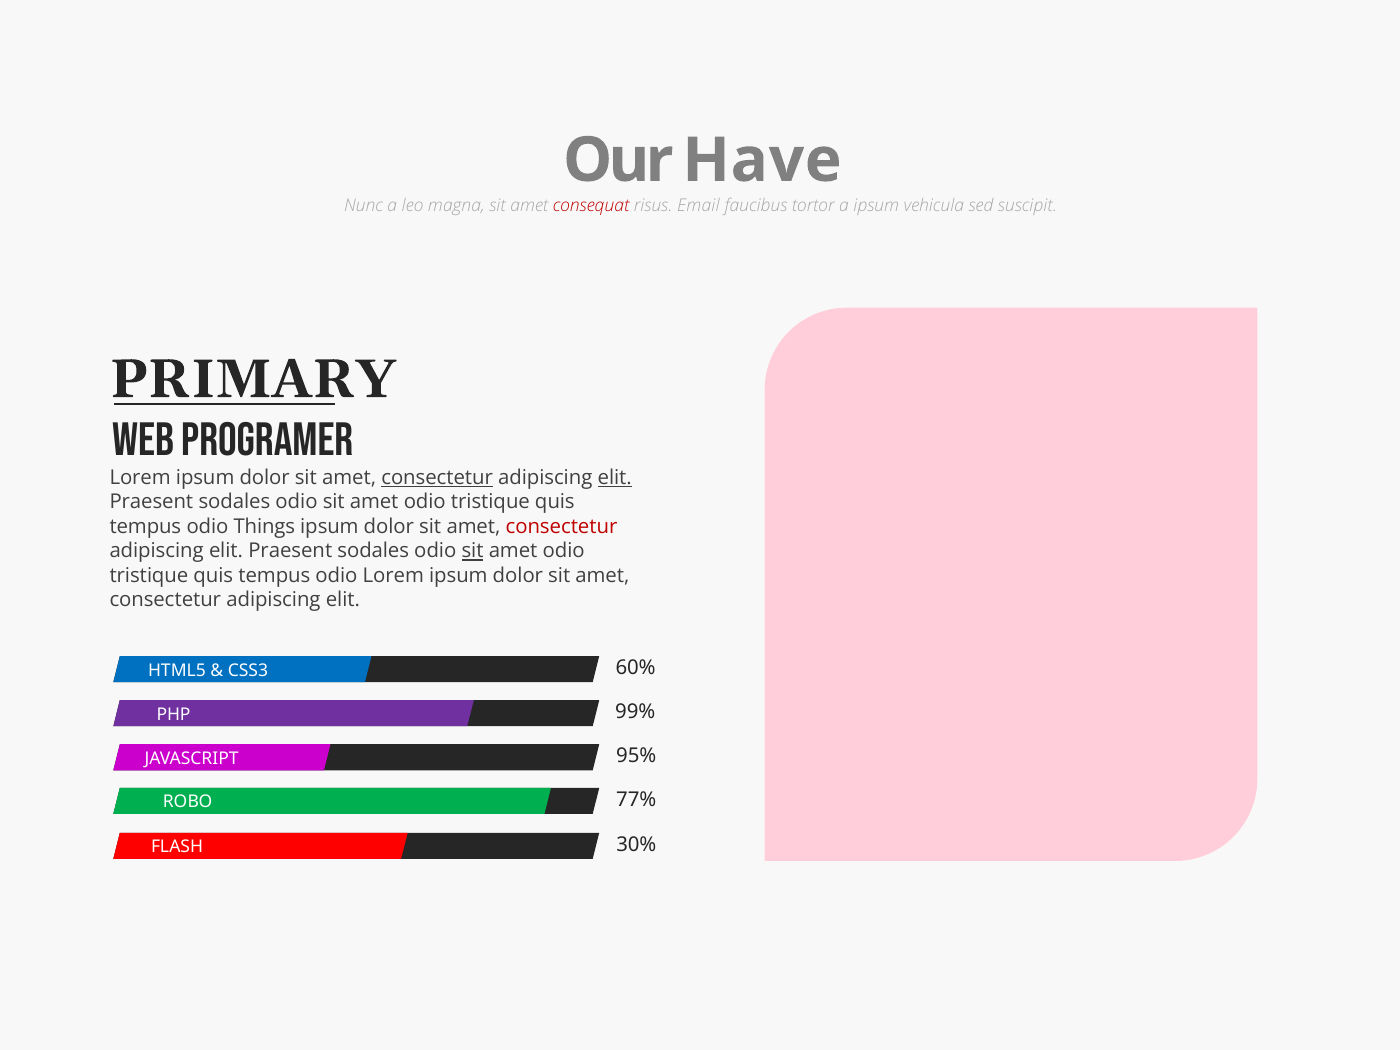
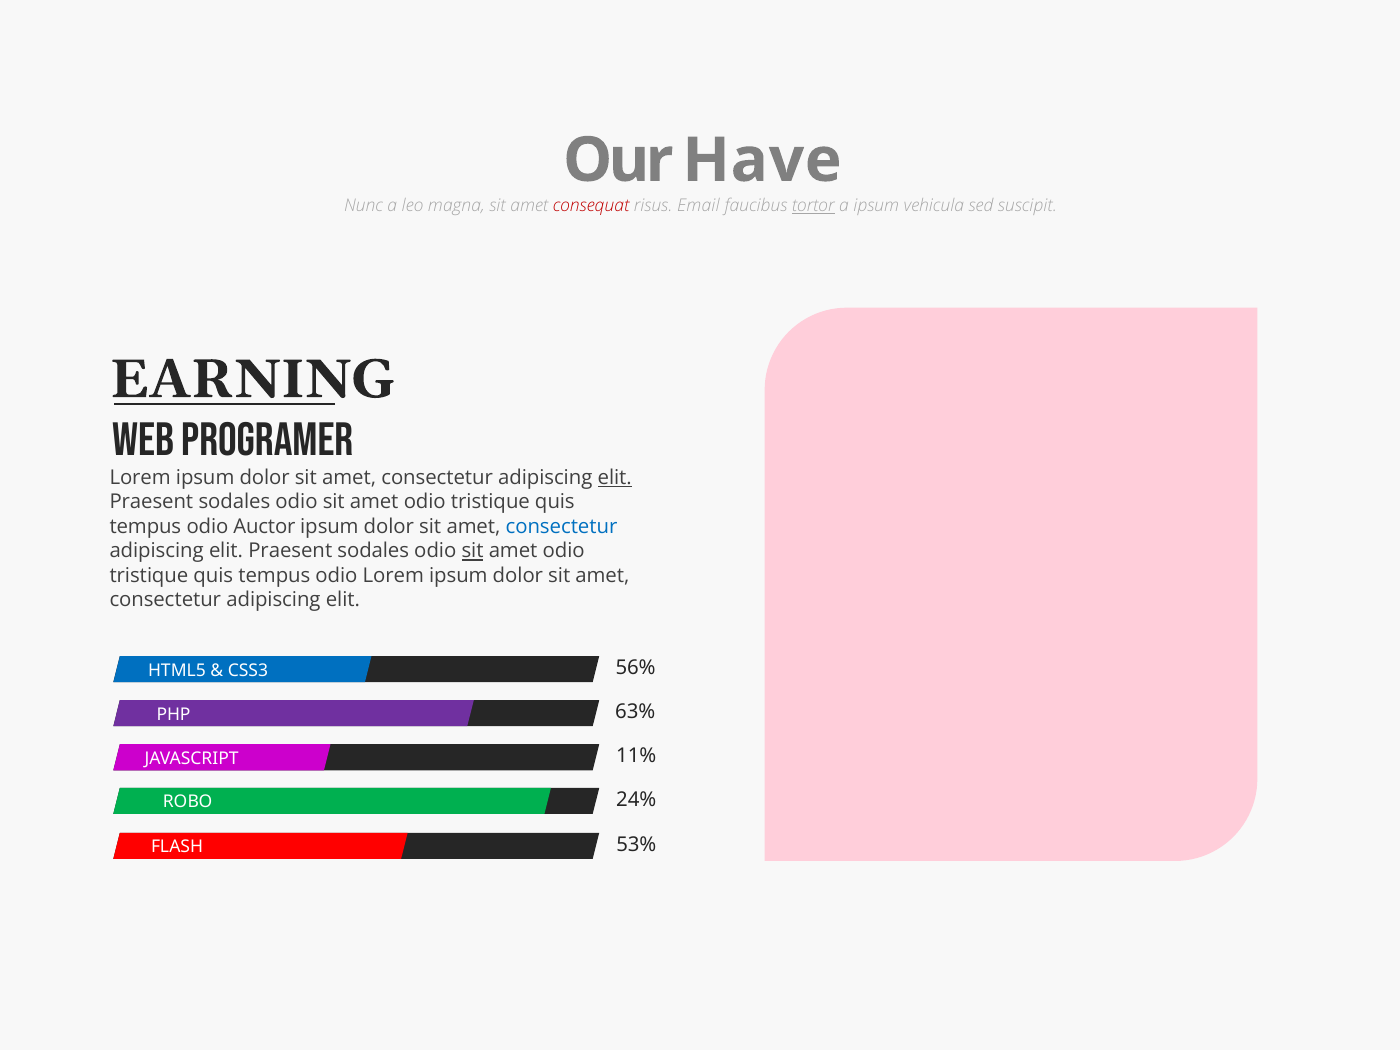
tortor underline: none -> present (813, 206)
PRIMARY: PRIMARY -> EARNING (252, 379)
consectetur underline: present -> none (437, 478)
Things: Things -> Auctor (264, 527)
consectetur colour: red -> blue (561, 527)
60%: 60% -> 56% (636, 668)
99%: 99% -> 63% (635, 712)
95%: 95% -> 11% (636, 756)
77%: 77% -> 24% (636, 799)
30%: 30% -> 53% (636, 844)
